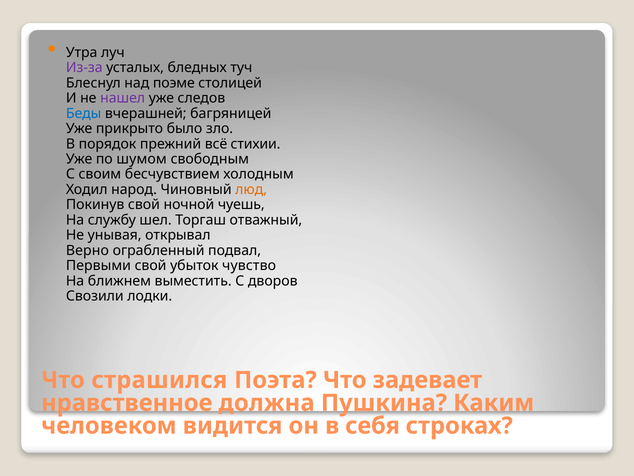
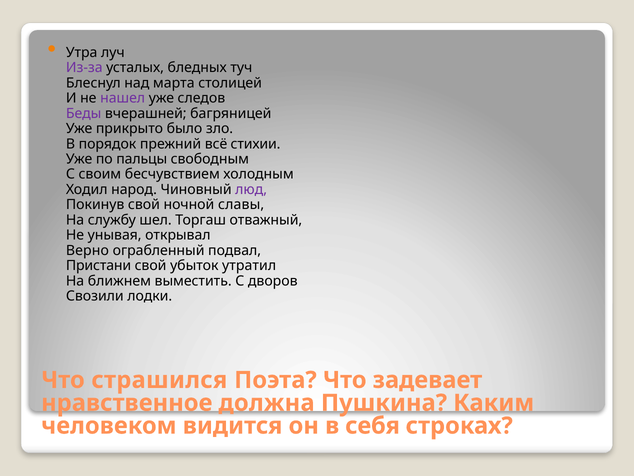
поэме: поэме -> марта (174, 83)
Беды colour: blue -> purple (84, 113)
шумом: шумом -> пальцы (142, 159)
люд colour: orange -> purple (251, 189)
чуешь: чуешь -> славы (241, 205)
Первыми: Первыми -> Пристани (99, 265)
чувство: чувство -> утратил (249, 265)
